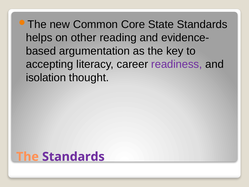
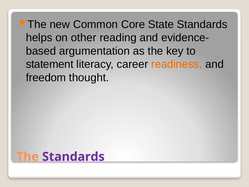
accepting: accepting -> statement (50, 64)
readiness colour: purple -> orange (177, 64)
isolation: isolation -> freedom (46, 78)
